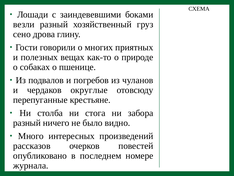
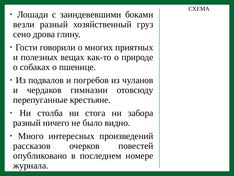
округлые: округлые -> гимназии (89, 90)
